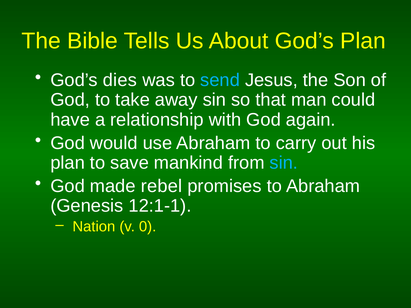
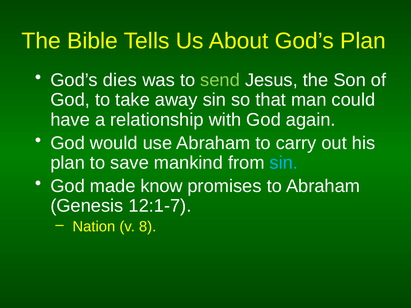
send colour: light blue -> light green (220, 80)
rebel: rebel -> know (162, 186)
12:1-1: 12:1-1 -> 12:1-7 (160, 206)
0: 0 -> 8 (148, 227)
